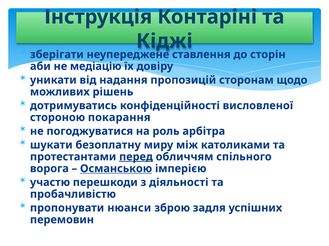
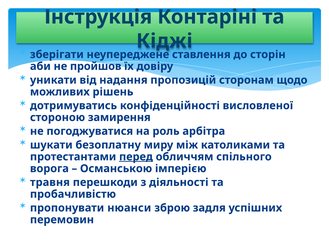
медіацію: медіацію -> пройшов (96, 66)
покарання: покарання -> замирення (119, 118)
Османською underline: present -> none (116, 169)
участю: участю -> травня (50, 183)
